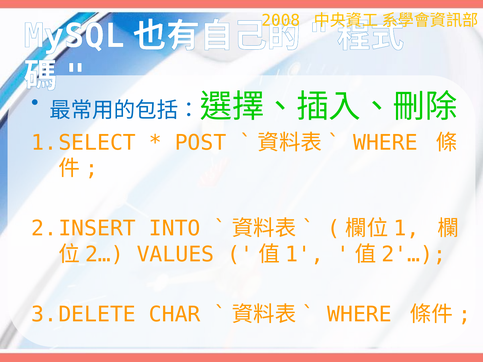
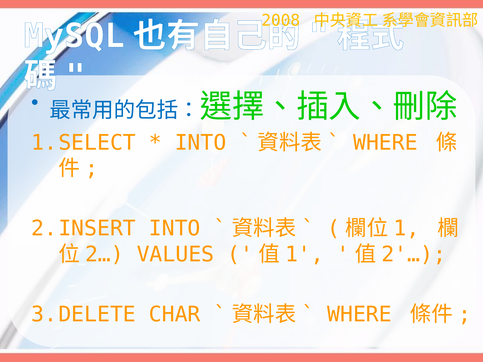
POST: POST -> INTO (201, 143)
